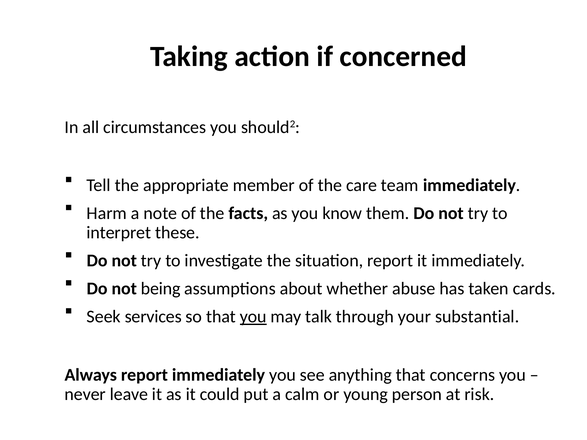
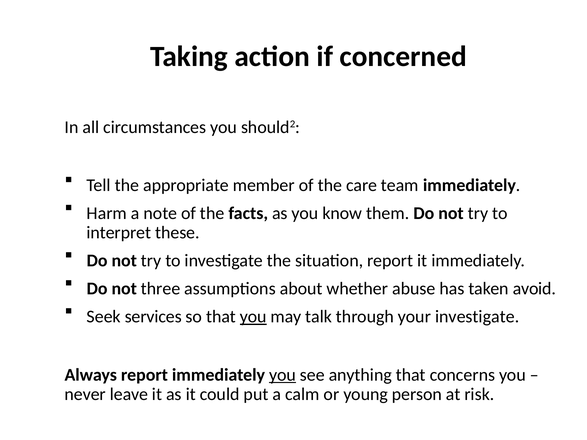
being: being -> three (161, 289)
cards: cards -> avoid (534, 289)
your substantial: substantial -> investigate (477, 317)
you underline: none -> present (283, 375)
